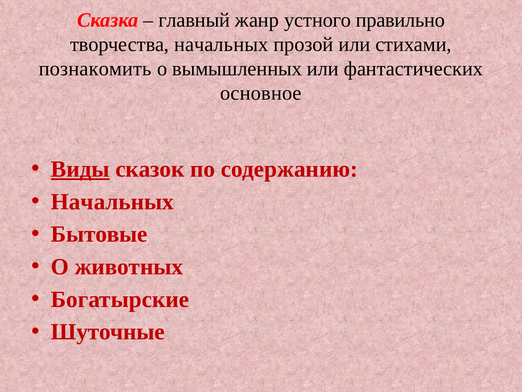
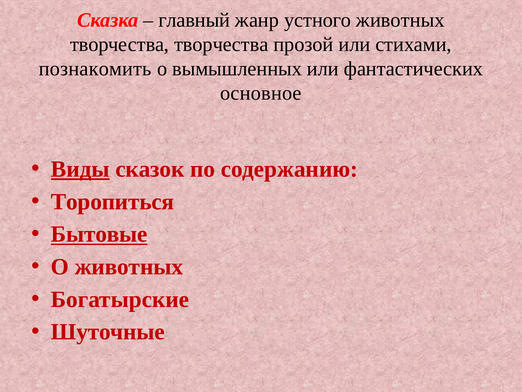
устного правильно: правильно -> животных (400, 20)
творчества начальных: начальных -> творчества (221, 44)
Начальных: Начальных -> Торопиться (113, 201)
Бытовые underline: none -> present (99, 234)
